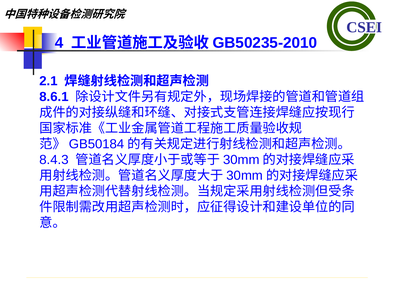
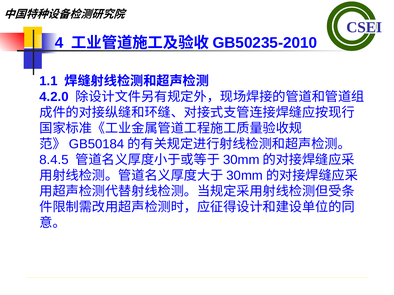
2.1: 2.1 -> 1.1 (49, 81)
8.6.1: 8.6.1 -> 4.2.0 (54, 97)
8.4.3: 8.4.3 -> 8.4.5 (54, 160)
